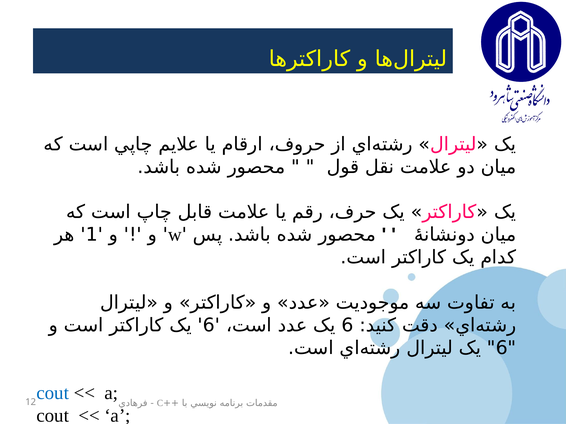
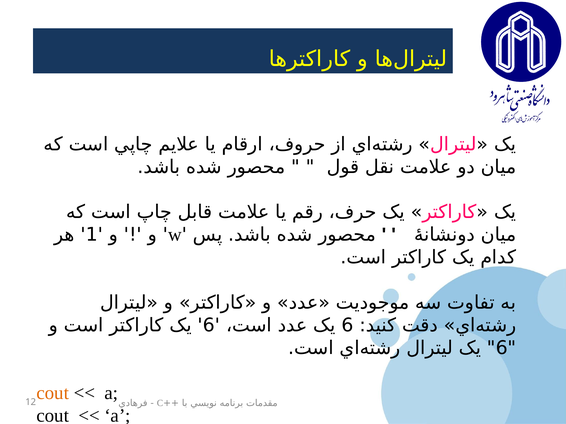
cout colour: blue -> orange (53, 393)
